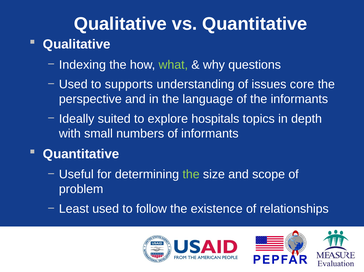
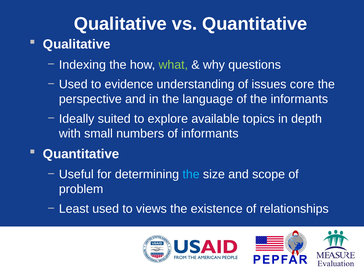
supports: supports -> evidence (129, 84)
hospitals: hospitals -> available (215, 119)
the colour: light green -> light blue (191, 175)
follow: follow -> views (151, 209)
